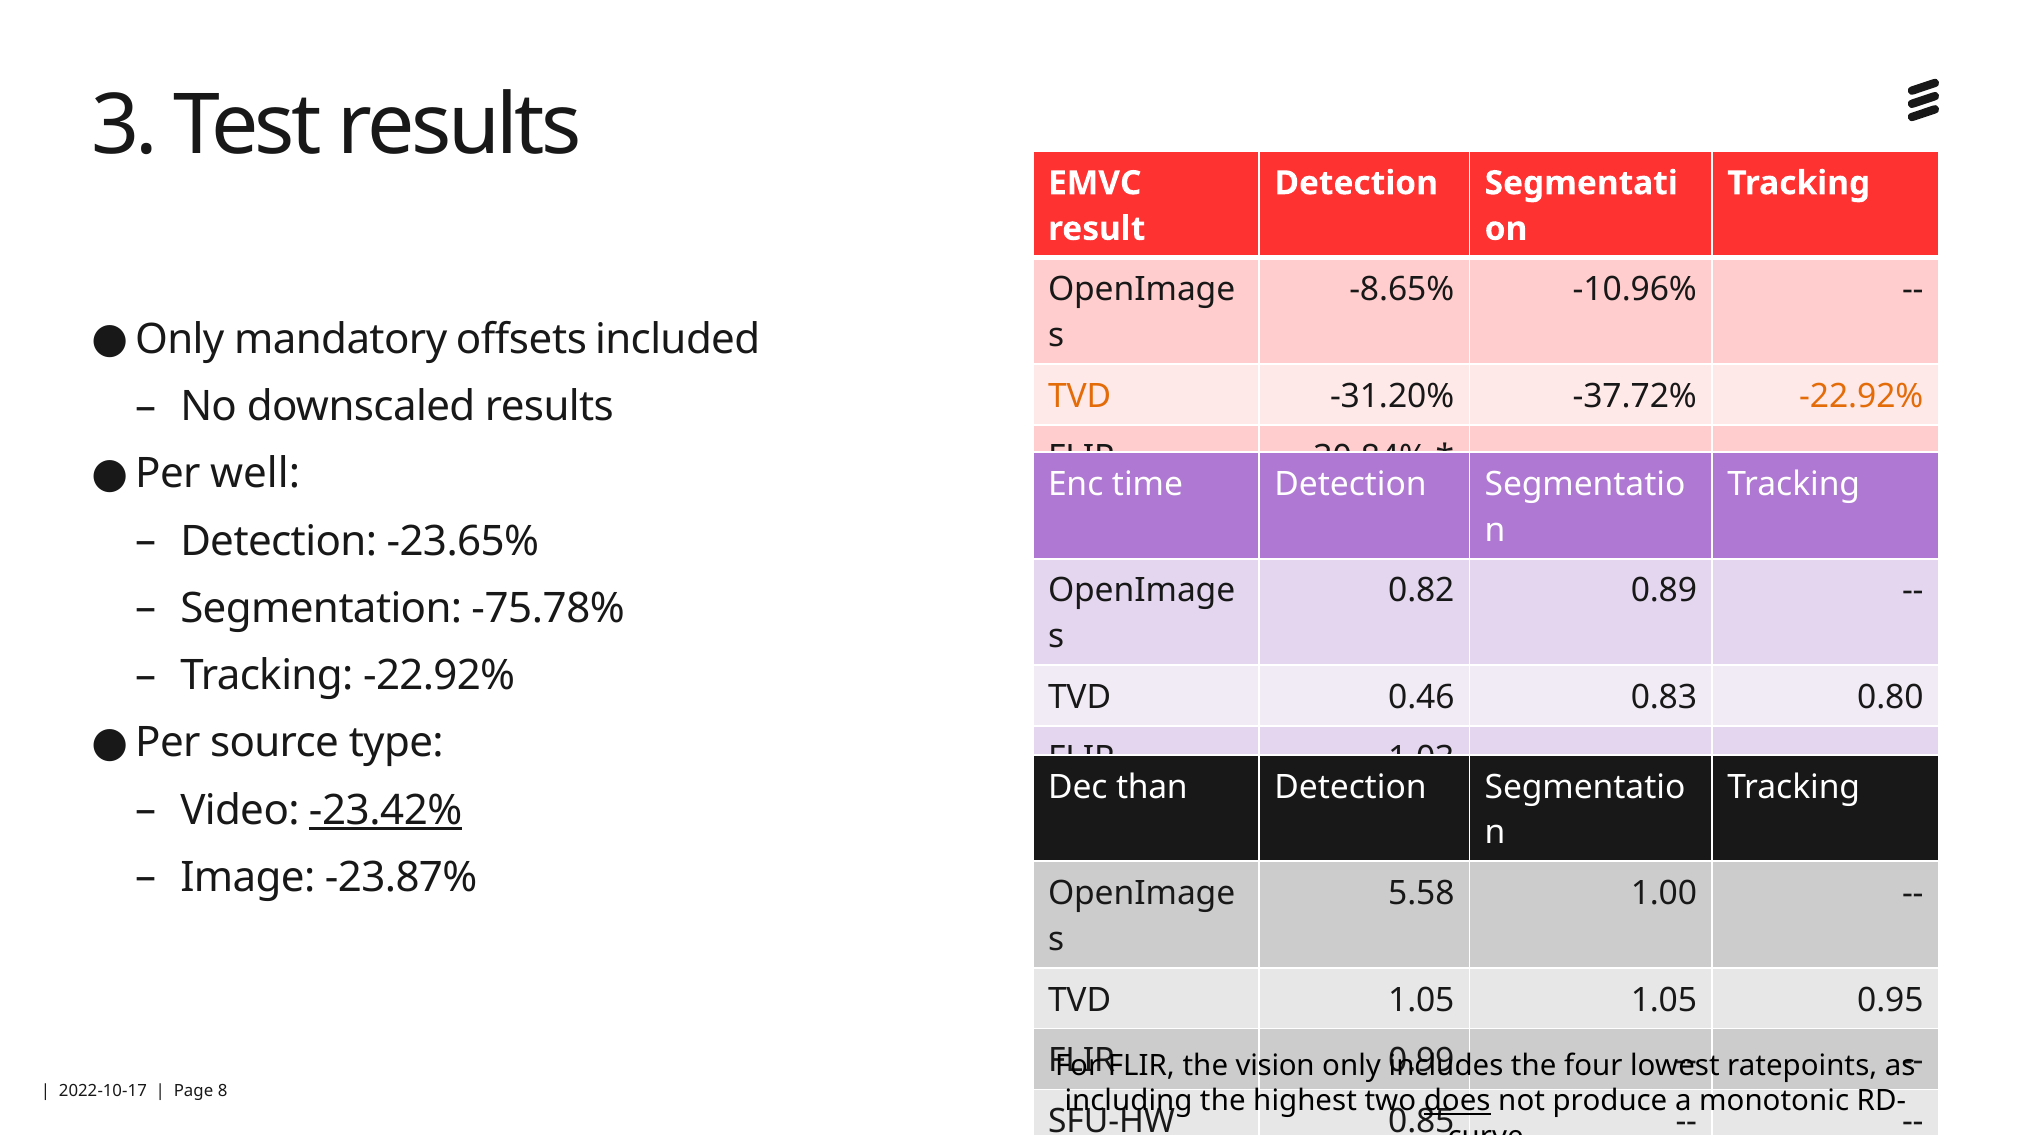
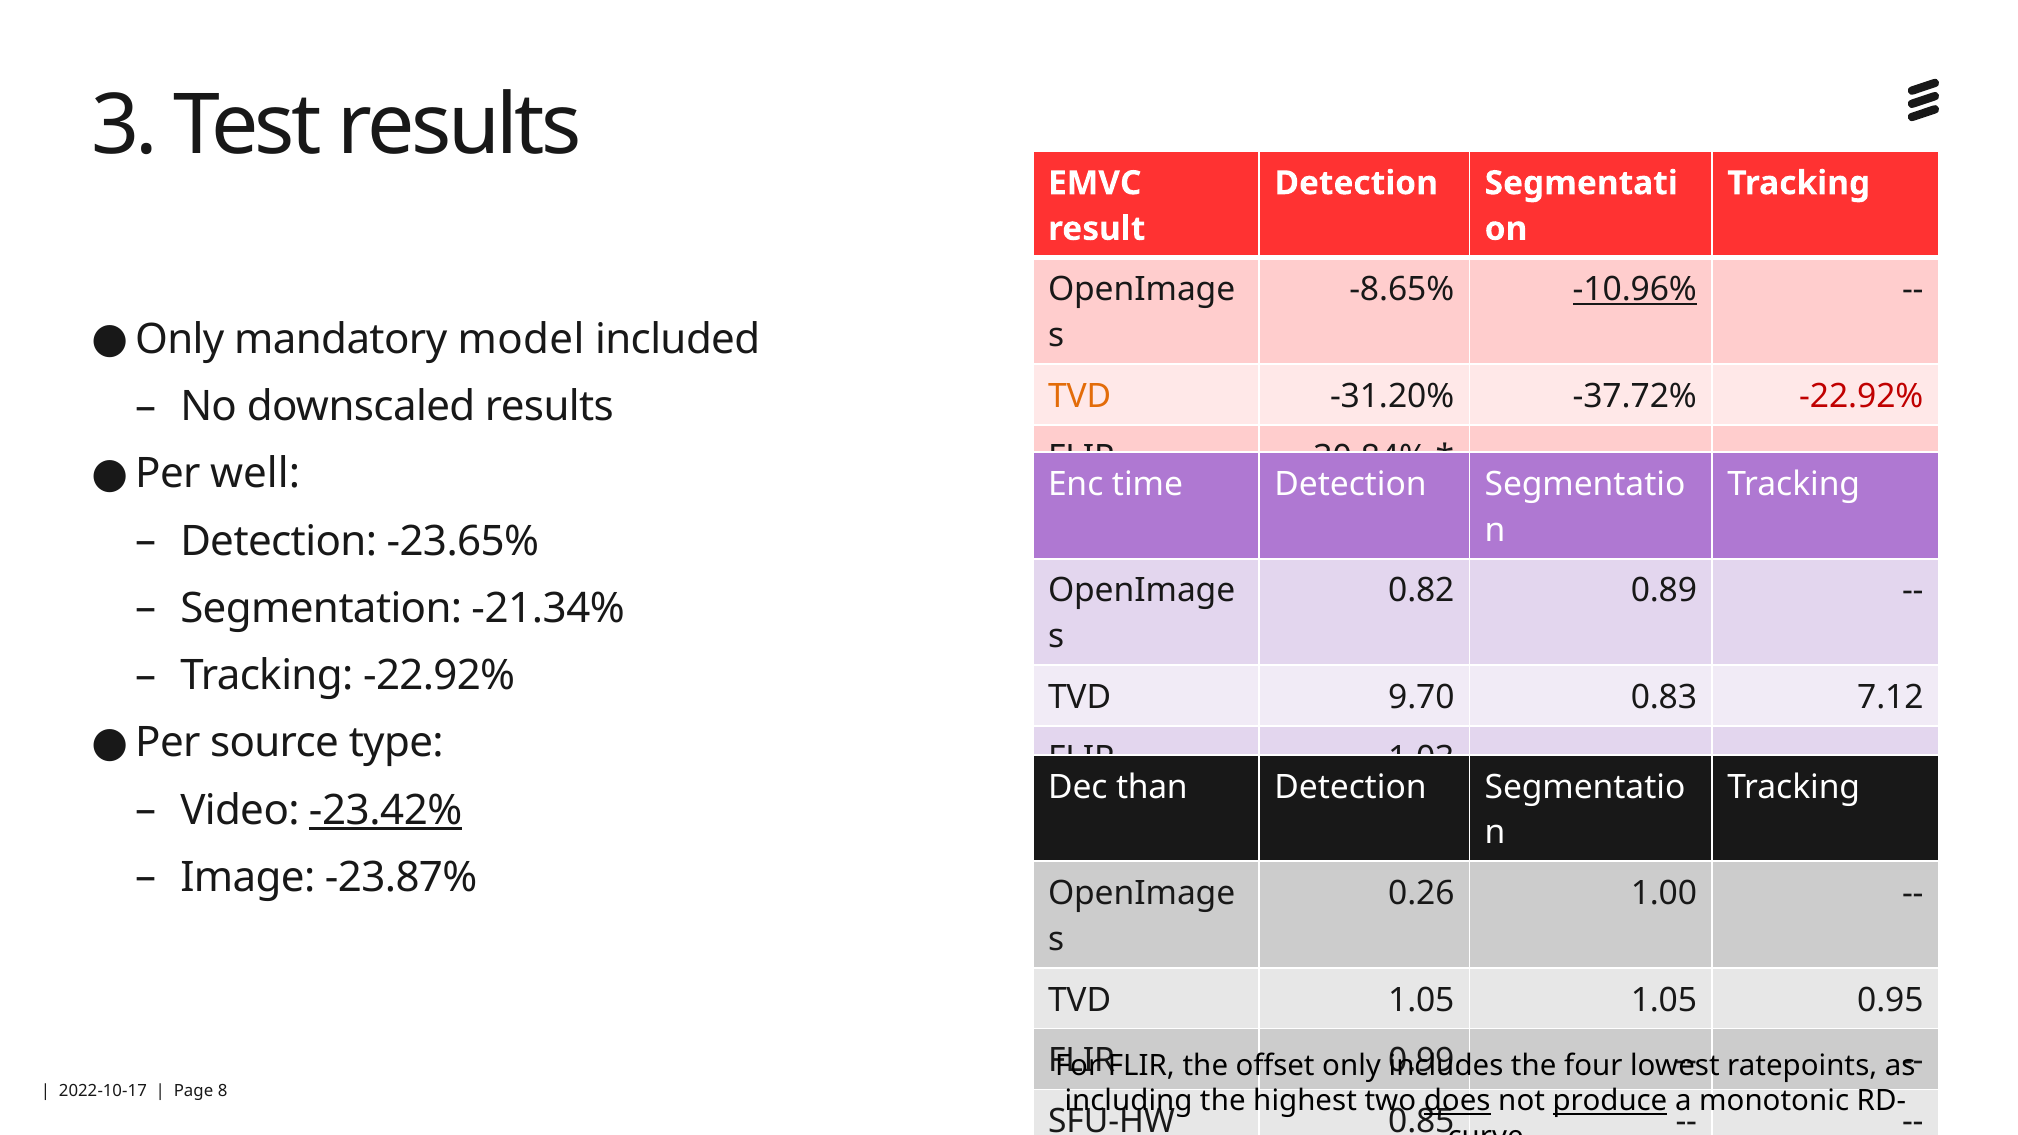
-10.96% underline: none -> present (1635, 290)
offsets: offsets -> model (521, 339)
-22.92% colour: orange -> red (1861, 396)
-75.78%: -75.78% -> -21.34% (548, 609)
0.46: 0.46 -> 9.70 (1421, 697)
0.80: 0.80 -> 7.12 (1890, 697)
5.58: 5.58 -> 0.26 (1421, 894)
vision: vision -> offset (1275, 1066)
produce underline: none -> present (1610, 1101)
